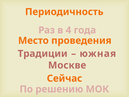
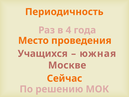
Традиции: Традиции -> Учащихся (43, 54)
